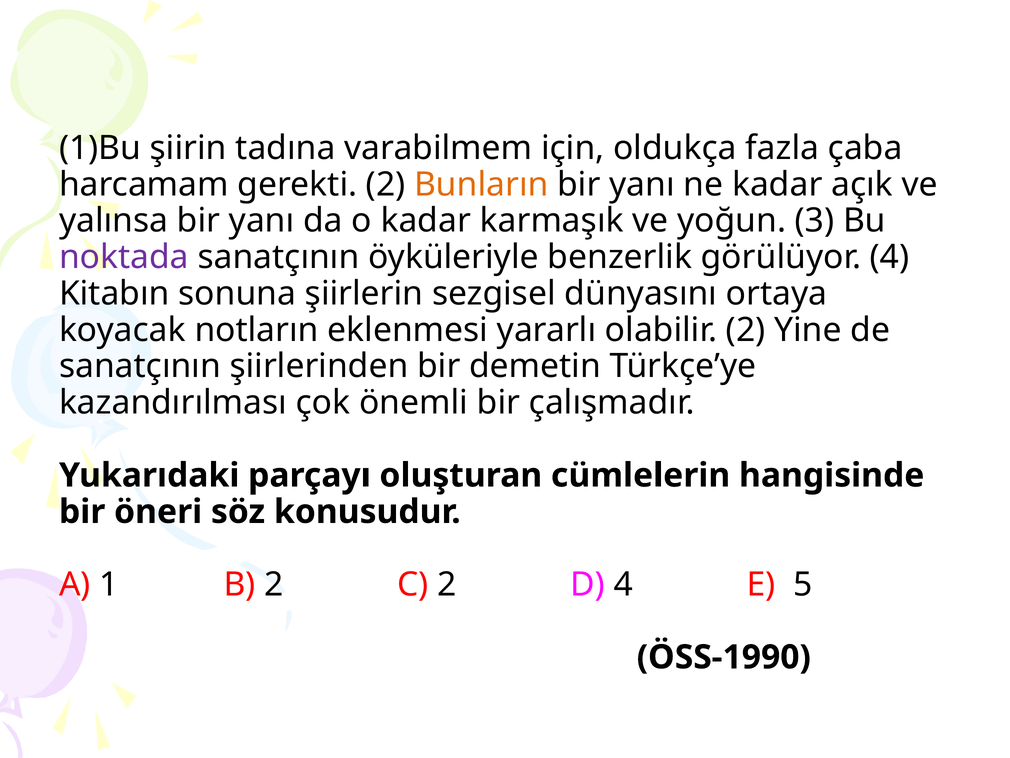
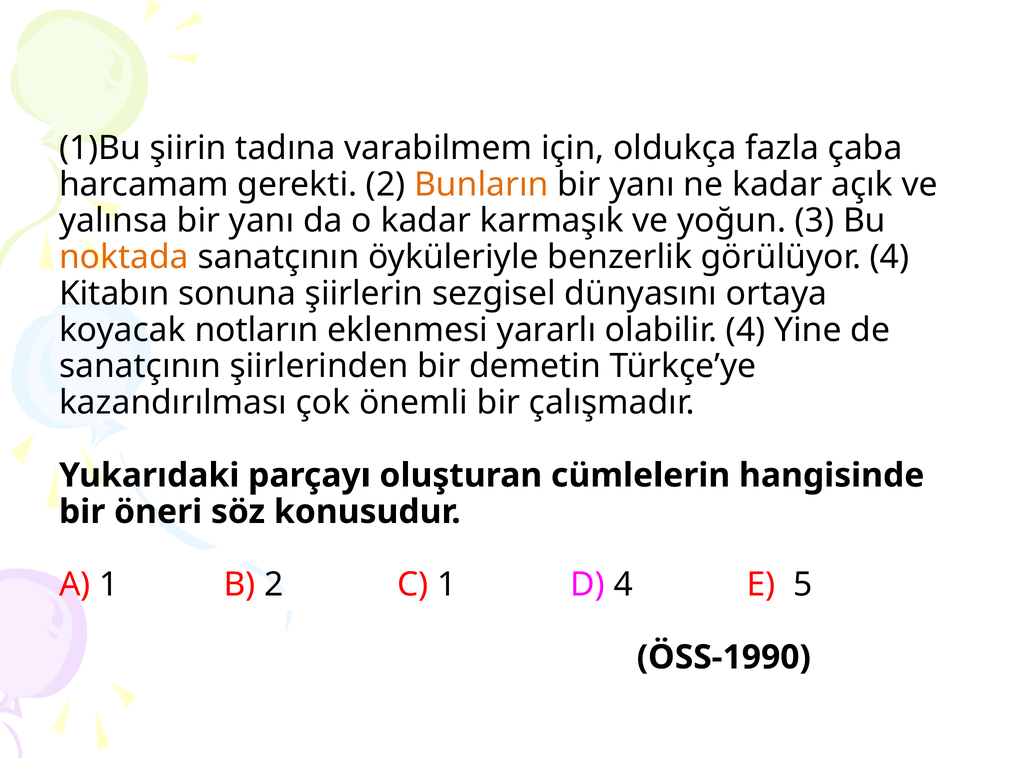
noktada colour: purple -> orange (124, 257)
olabilir 2: 2 -> 4 (746, 330)
C 2: 2 -> 1 (447, 584)
